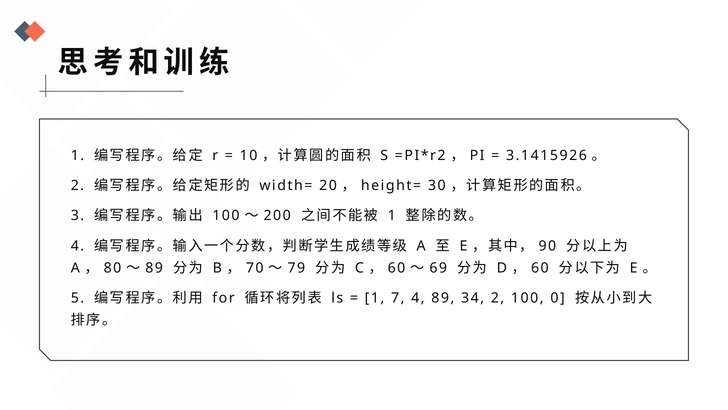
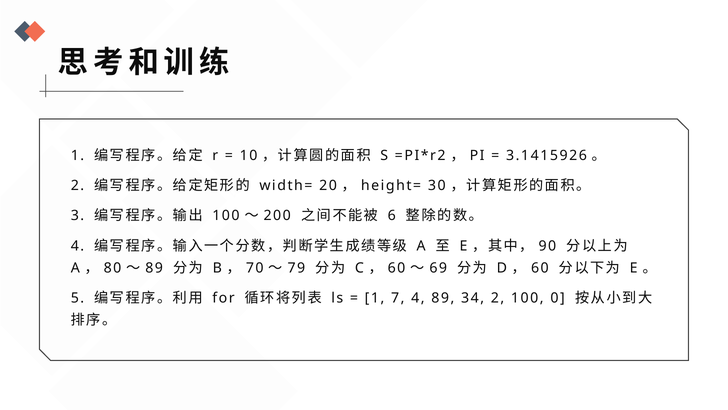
1: 1 -> 6 (392, 215)
